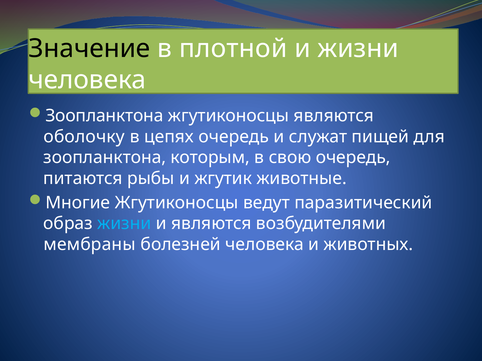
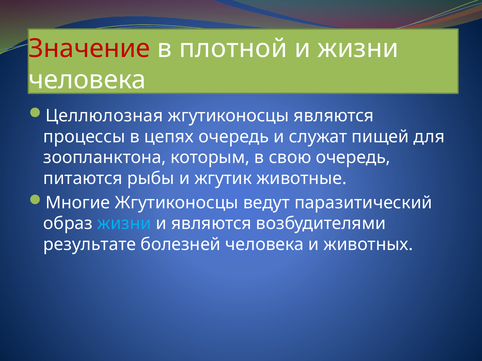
Значение colour: black -> red (89, 49)
Зоопланктона: Зоопланктона -> Целлюлозная (104, 116)
оболочку: оболочку -> процессы (84, 137)
мембраны: мембраны -> результате (90, 245)
